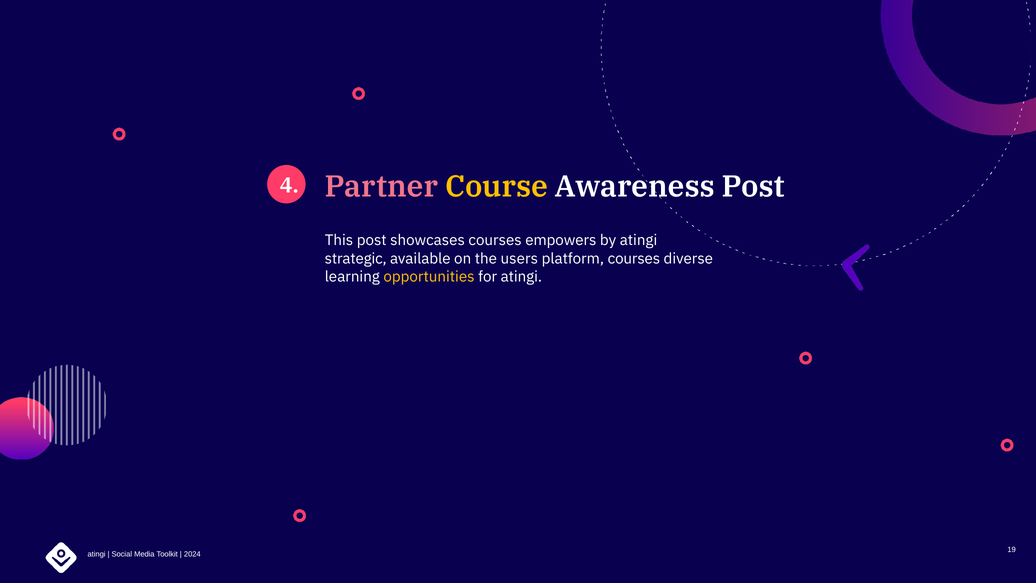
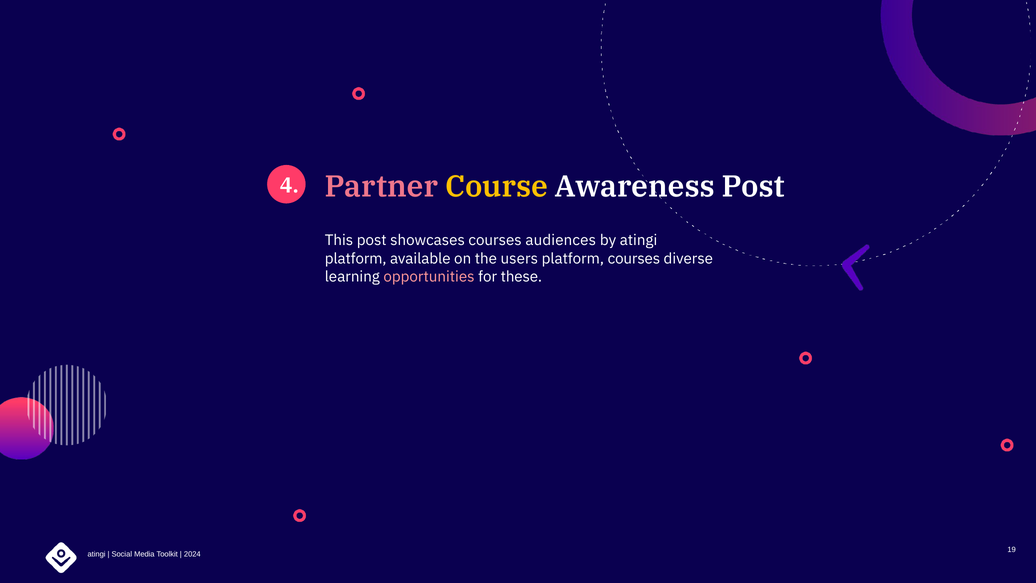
empowers: empowers -> audiences (561, 240)
strategic: strategic -> platform (356, 258)
opportunities colour: yellow -> pink (429, 277)
for atingi: atingi -> these (521, 277)
